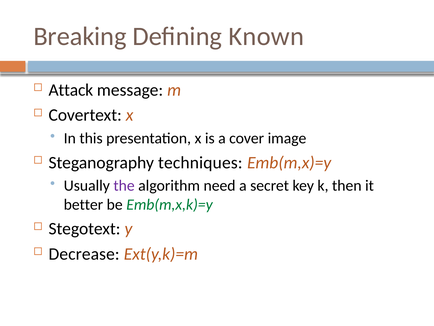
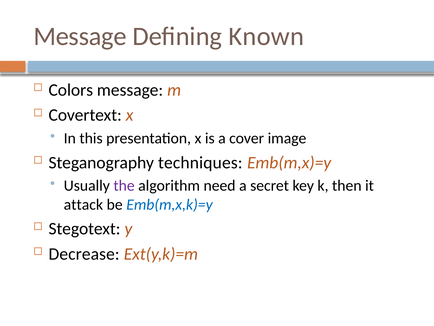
Breaking: Breaking -> Message (80, 36)
Attack: Attack -> Colors (71, 90)
better: better -> attack (83, 204)
Emb(m,x,k)=y colour: green -> blue (169, 204)
